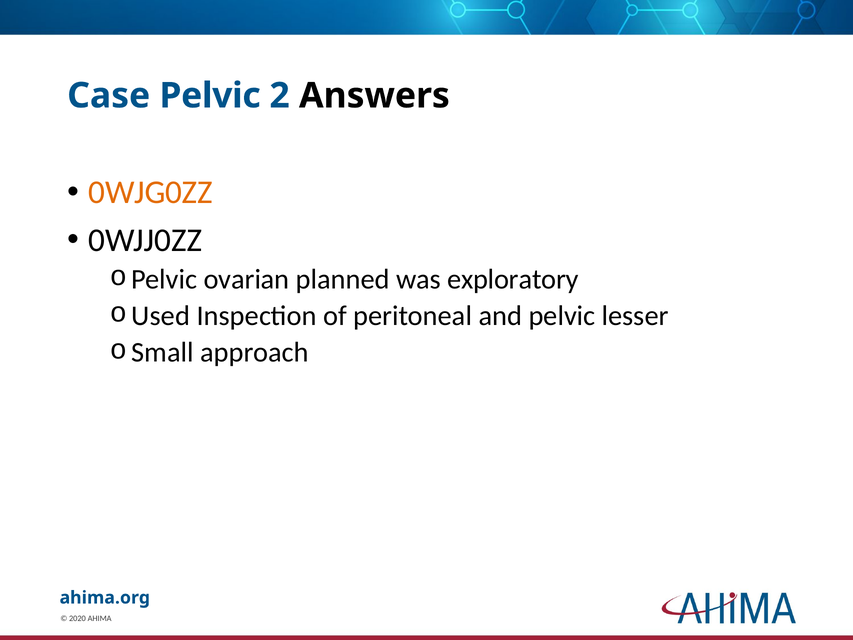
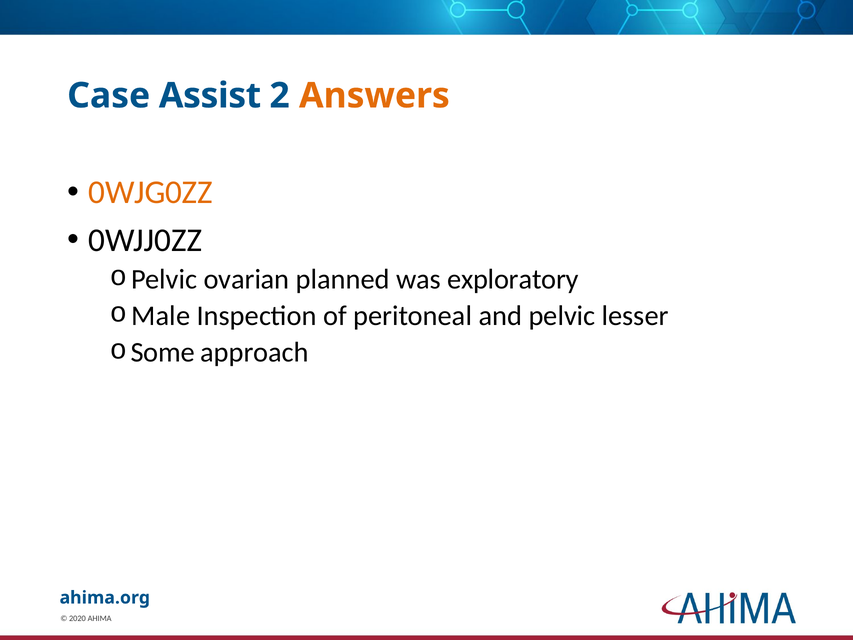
Case Pelvic: Pelvic -> Assist (210, 96)
Answers colour: black -> orange (374, 96)
Used: Used -> Male (161, 316)
Small: Small -> Some (163, 352)
